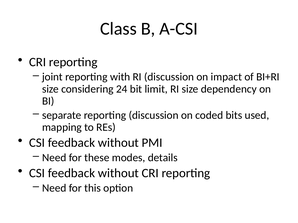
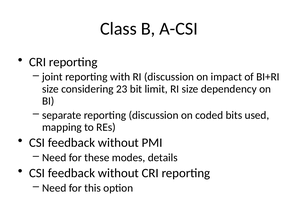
24: 24 -> 23 (122, 89)
